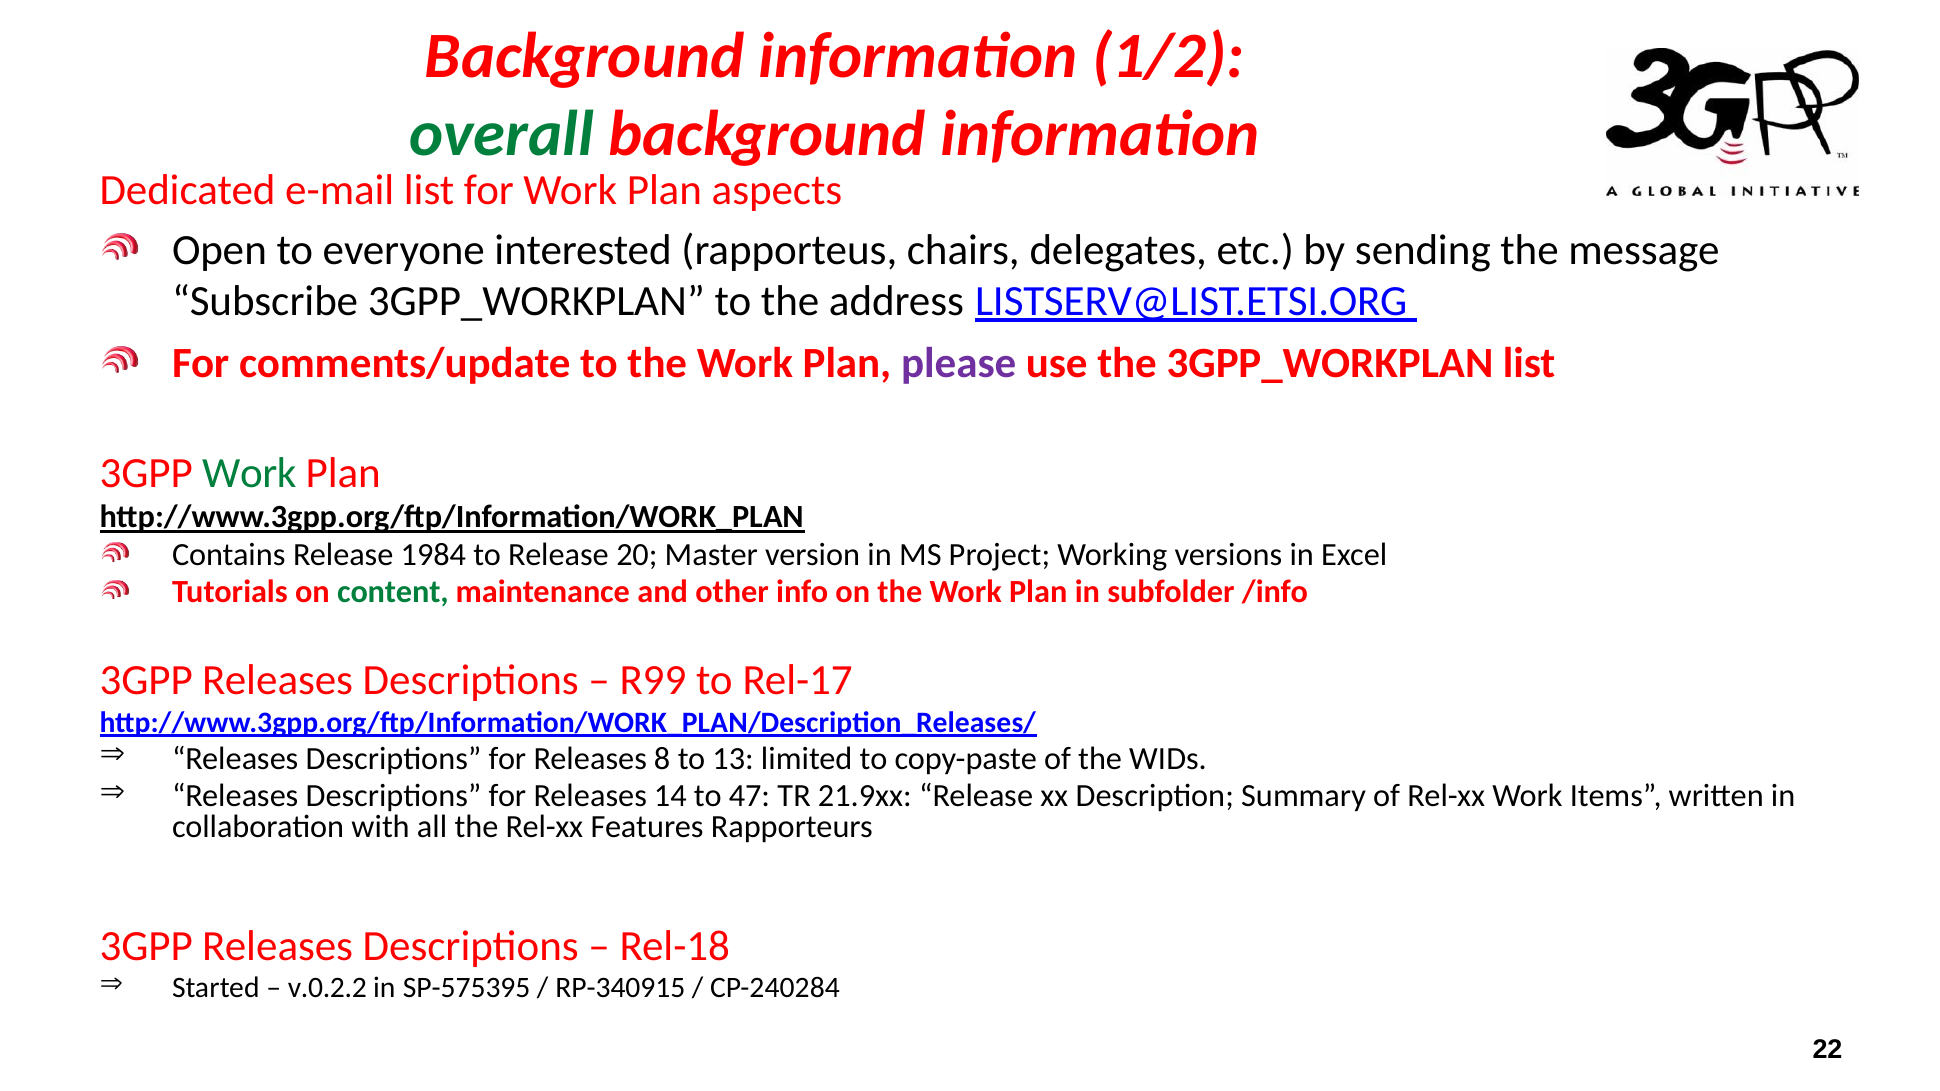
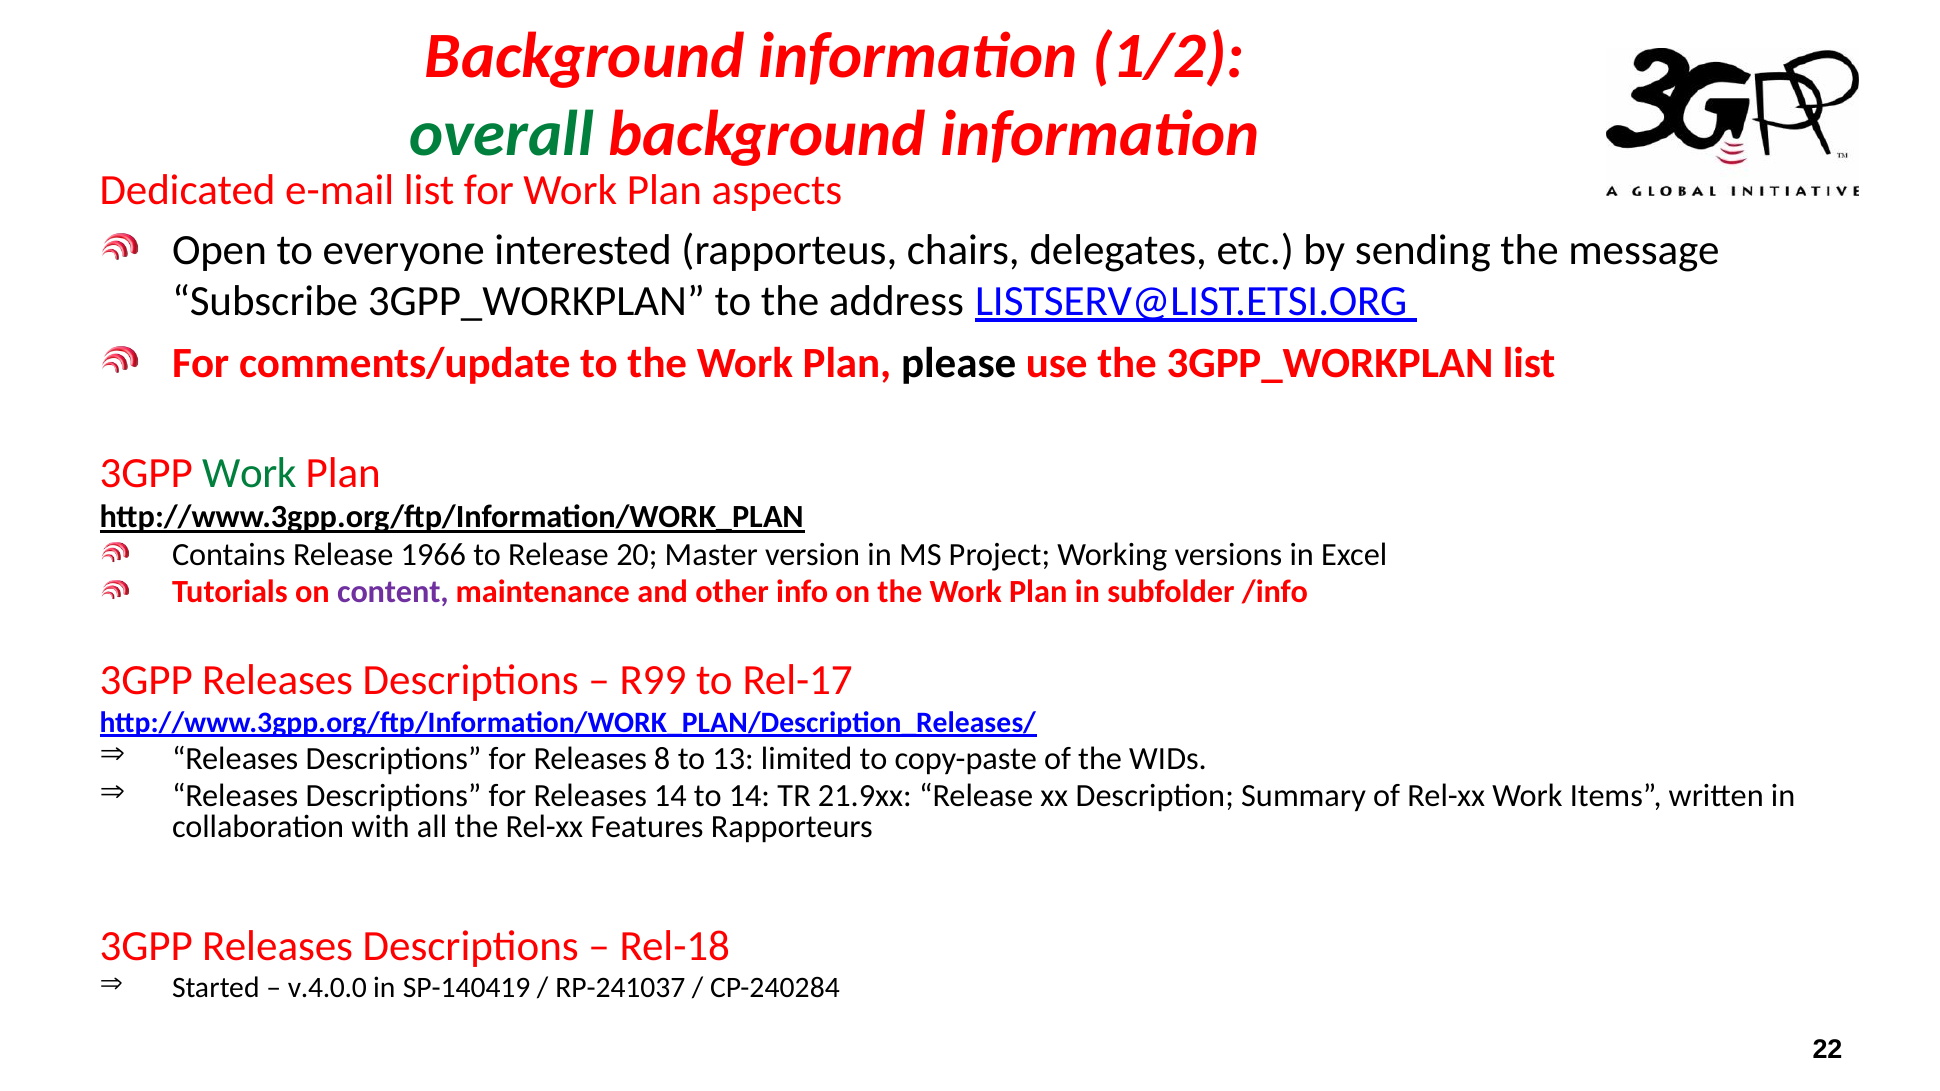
please colour: purple -> black (959, 363)
1984: 1984 -> 1966 (433, 555)
content colour: green -> purple (393, 592)
to 47: 47 -> 14 (749, 796)
v.0.2.2: v.0.2.2 -> v.4.0.0 (327, 988)
SP-575395: SP-575395 -> SP-140419 (467, 988)
RP-340915: RP-340915 -> RP-241037 (620, 988)
